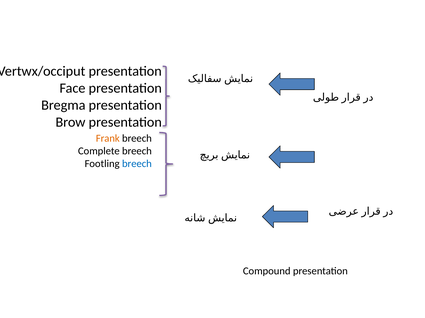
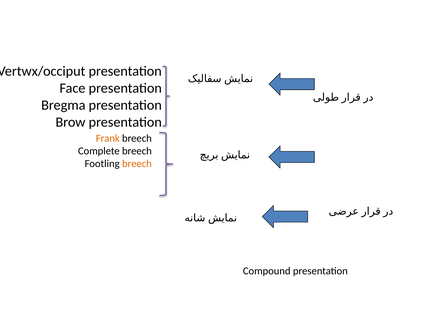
breech colour: blue -> orange (137, 164)
